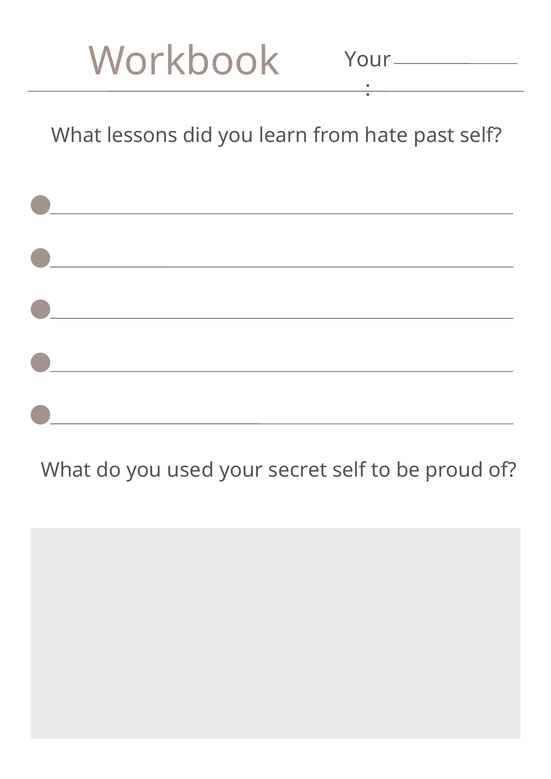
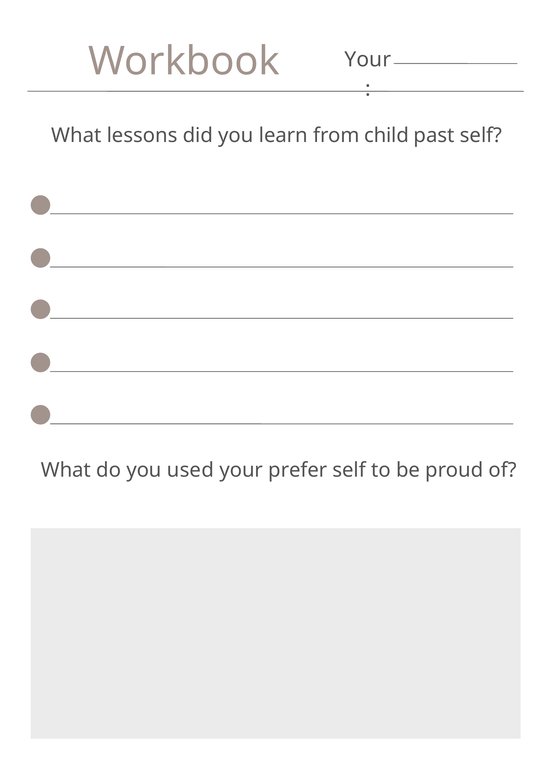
hate: hate -> child (387, 135)
secret: secret -> prefer (298, 470)
